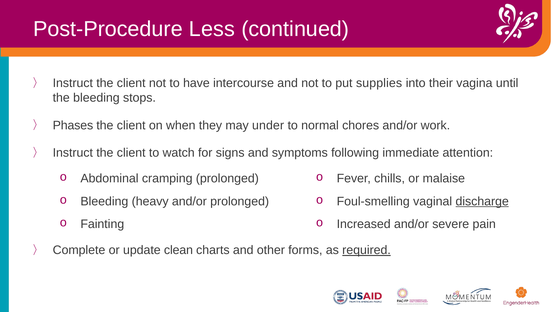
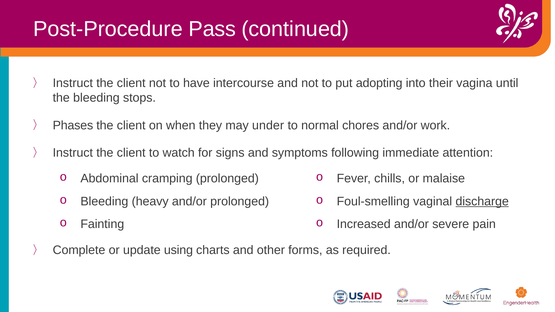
Less: Less -> Pass (212, 29)
supplies: supplies -> adopting (379, 83)
clean: clean -> using (178, 250)
required underline: present -> none (367, 250)
